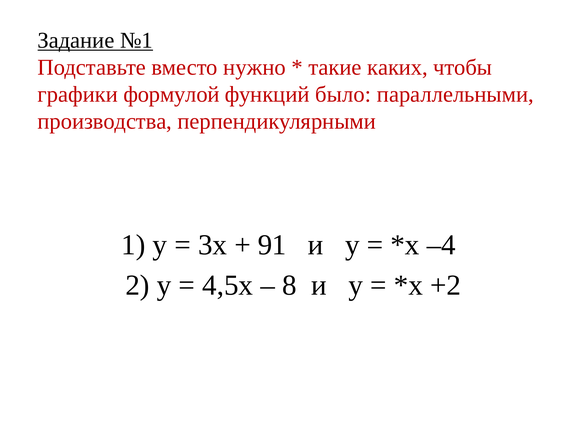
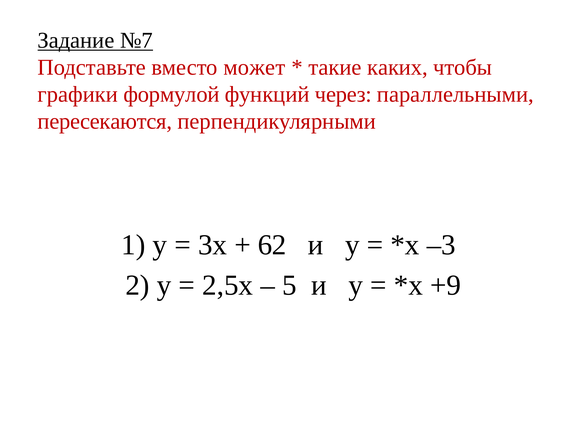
№1: №1 -> №7 (136, 40)
нужно: нужно -> может (254, 67)
было: было -> через (343, 95)
производства: производства -> пересекаются (105, 122)
91: 91 -> 62 (272, 245)
–4: –4 -> –3 (441, 245)
4,5х: 4,5х -> 2,5х (228, 286)
8: 8 -> 5 (289, 286)
+2: +2 -> +9 (446, 286)
